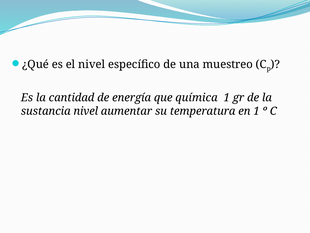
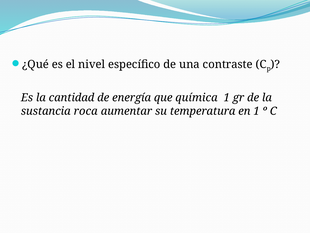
muestreo: muestreo -> contraste (228, 64)
sustancia nivel: nivel -> roca (86, 111)
